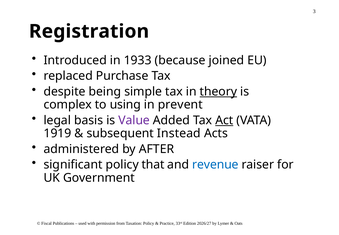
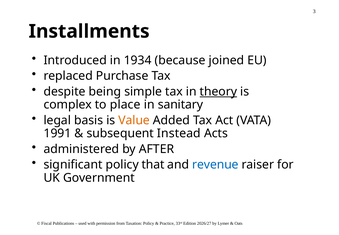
Registration: Registration -> Installments (89, 31)
1933: 1933 -> 1934 (138, 60)
using: using -> place (125, 105)
prevent: prevent -> sanitary (180, 105)
Value colour: purple -> orange (134, 120)
Act underline: present -> none (224, 120)
1919: 1919 -> 1991 (57, 133)
